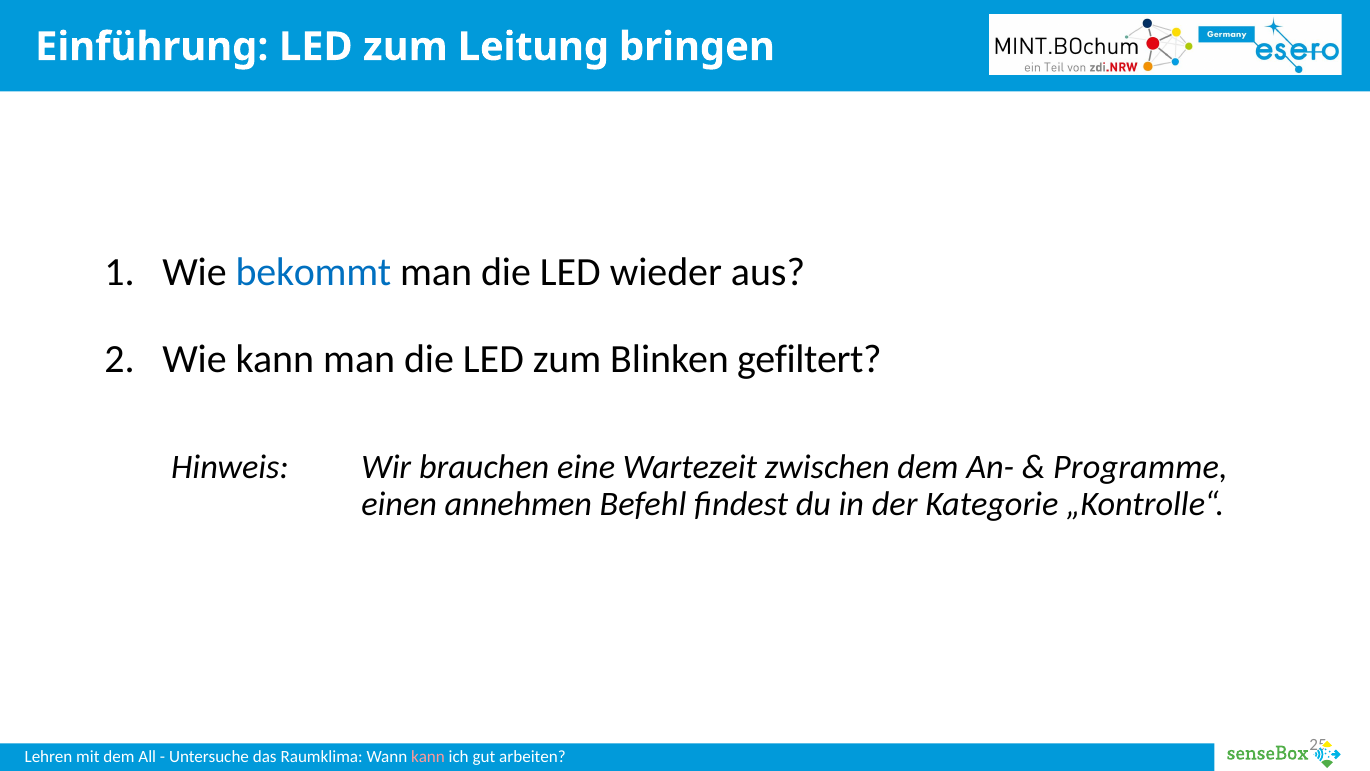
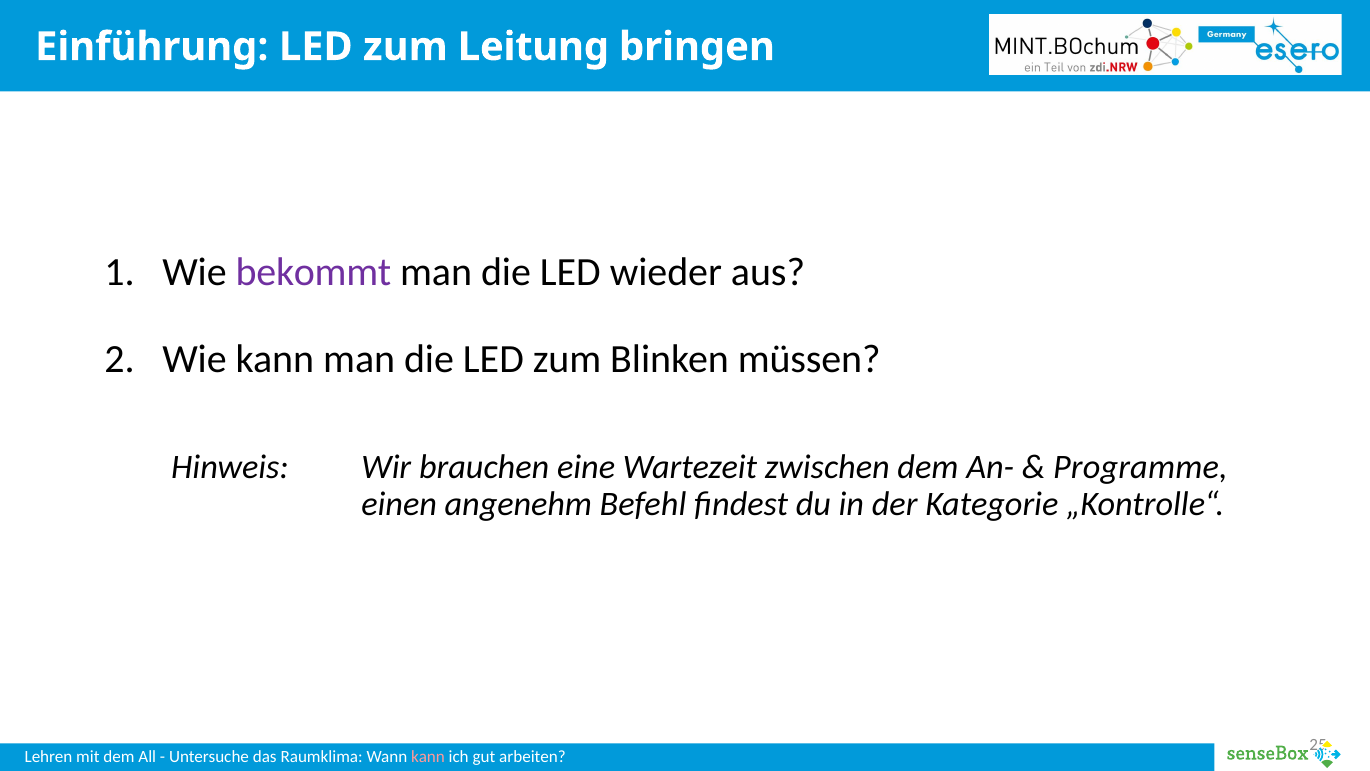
bekommt colour: blue -> purple (314, 272)
gefiltert: gefiltert -> müssen (809, 359)
annehmen: annehmen -> angenehm (518, 504)
